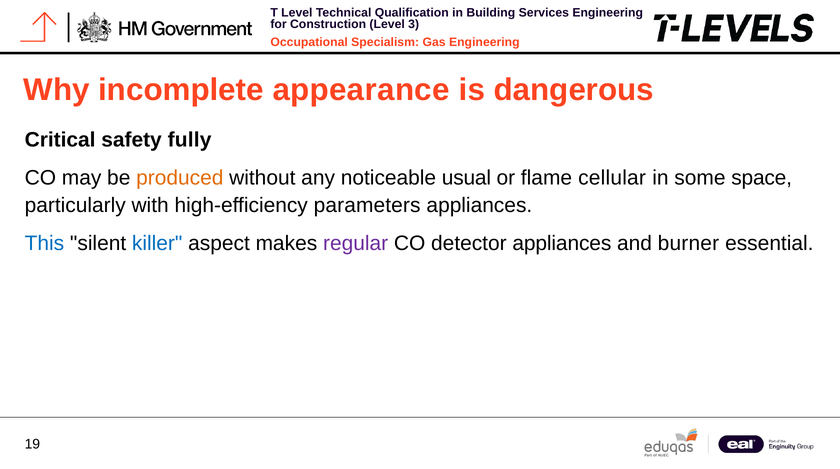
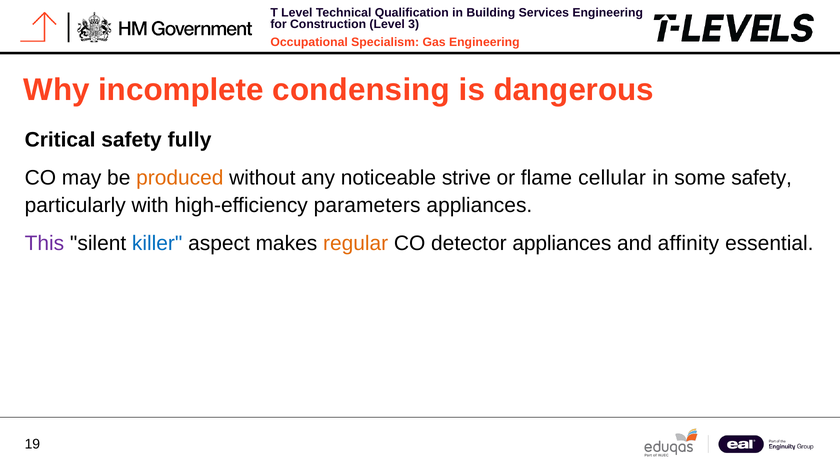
appearance: appearance -> condensing (361, 90)
usual: usual -> strive (466, 178)
some space: space -> safety (762, 178)
This colour: blue -> purple (44, 244)
regular colour: purple -> orange (356, 244)
burner: burner -> affinity (688, 244)
